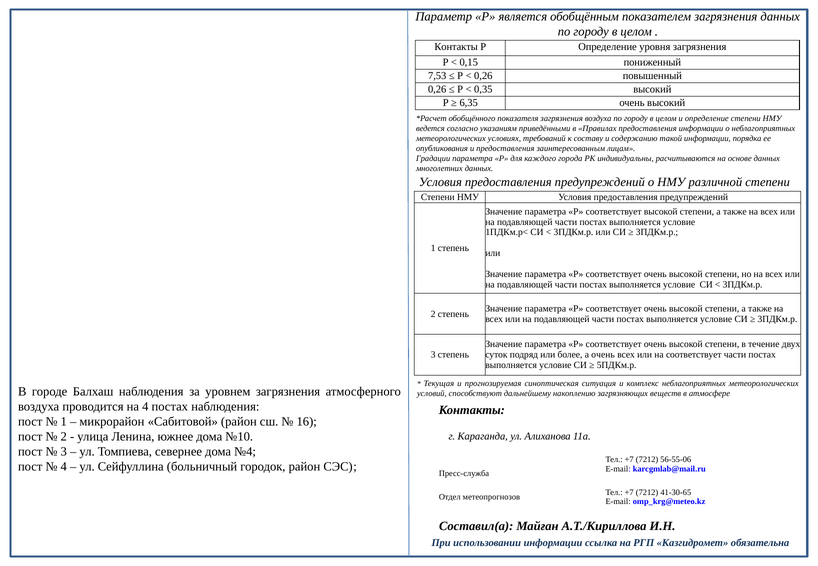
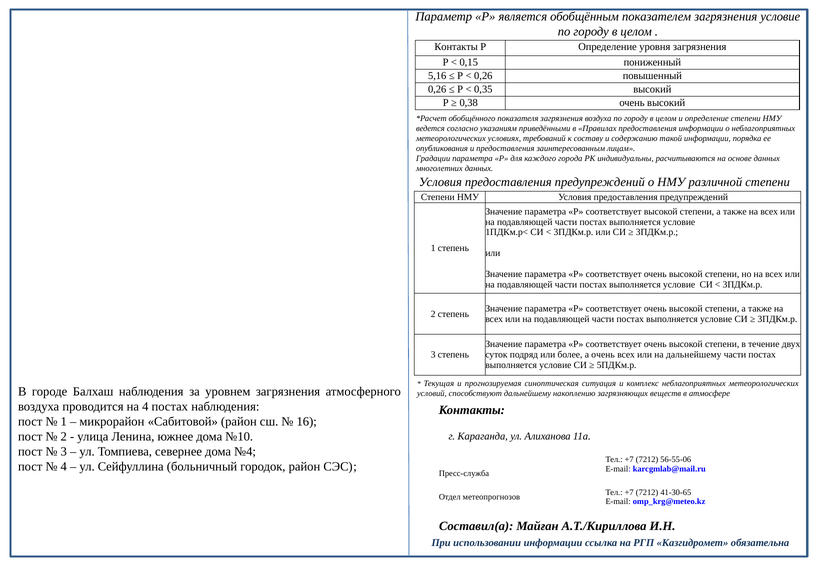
загрязнения данных: данных -> условие (780, 17)
7,53: 7,53 -> 5,16 (437, 76)
6,35: 6,35 -> 0,38 (469, 103)
на соответствует: соответствует -> дальнейшему (694, 355)
